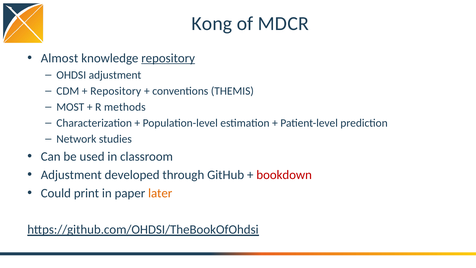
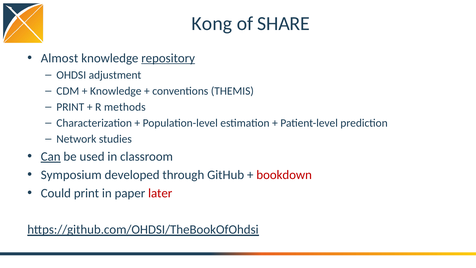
MDCR: MDCR -> SHARE (284, 24)
Repository: Repository -> Knowledge (116, 91)
MOST: MOST -> PRINT (70, 107)
Can underline: none -> present (51, 157)
Adjustment: Adjustment -> Symposium (71, 175)
later colour: orange -> red (160, 193)
